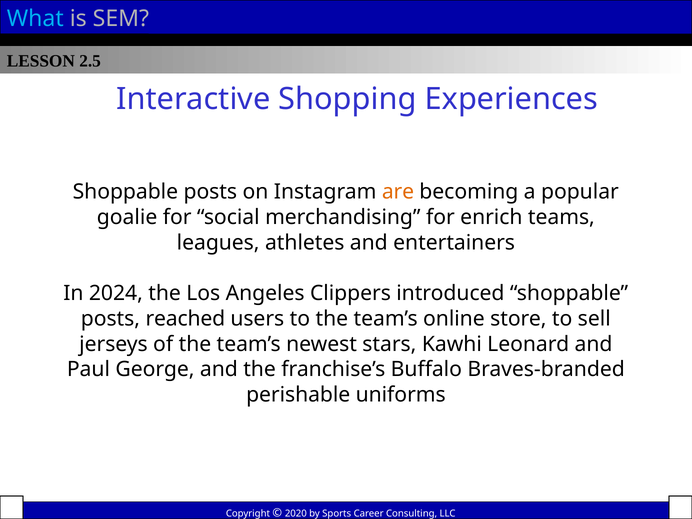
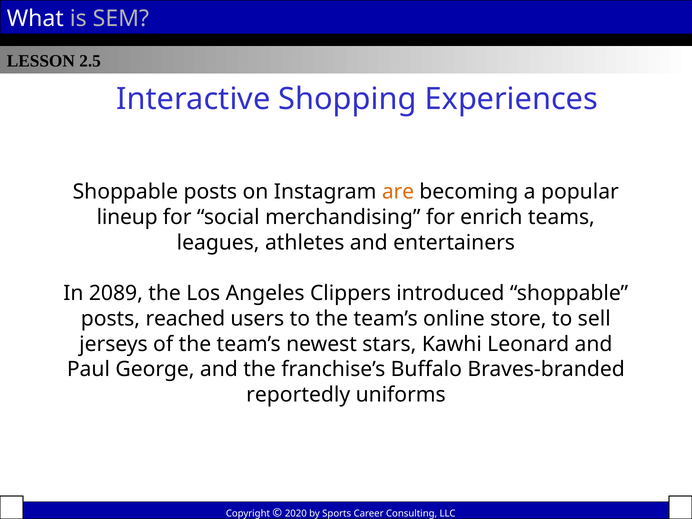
What colour: light blue -> white (35, 19)
goalie: goalie -> lineup (127, 217)
2024: 2024 -> 2089 (116, 293)
perishable: perishable -> reportedly (298, 395)
